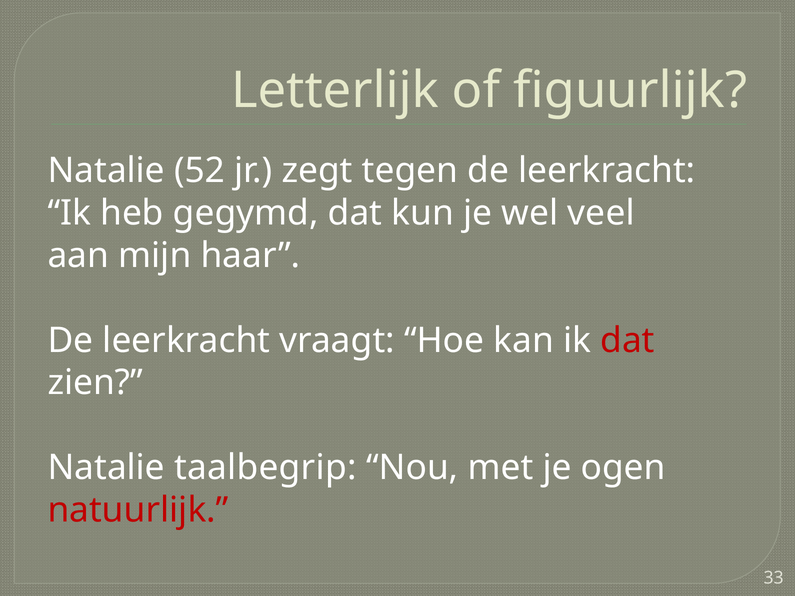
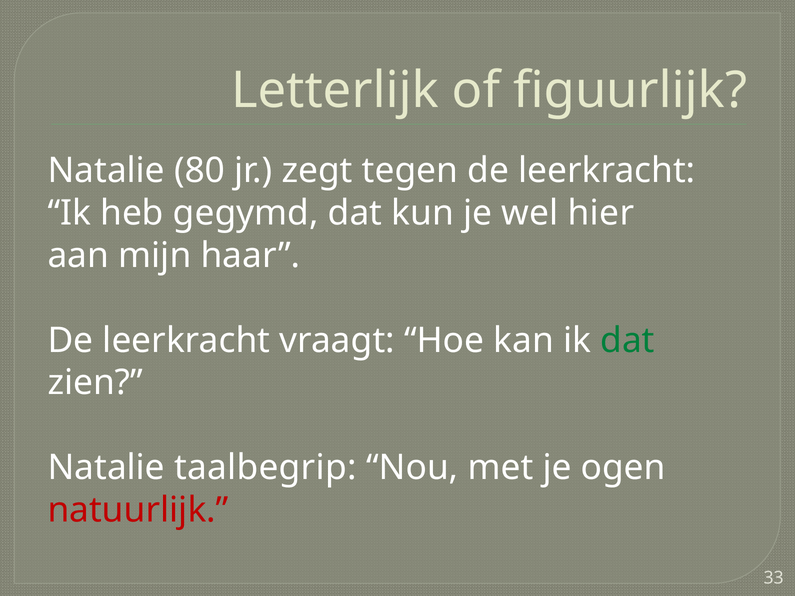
52: 52 -> 80 (200, 171)
veel: veel -> hier (601, 213)
dat colour: red -> green (627, 341)
